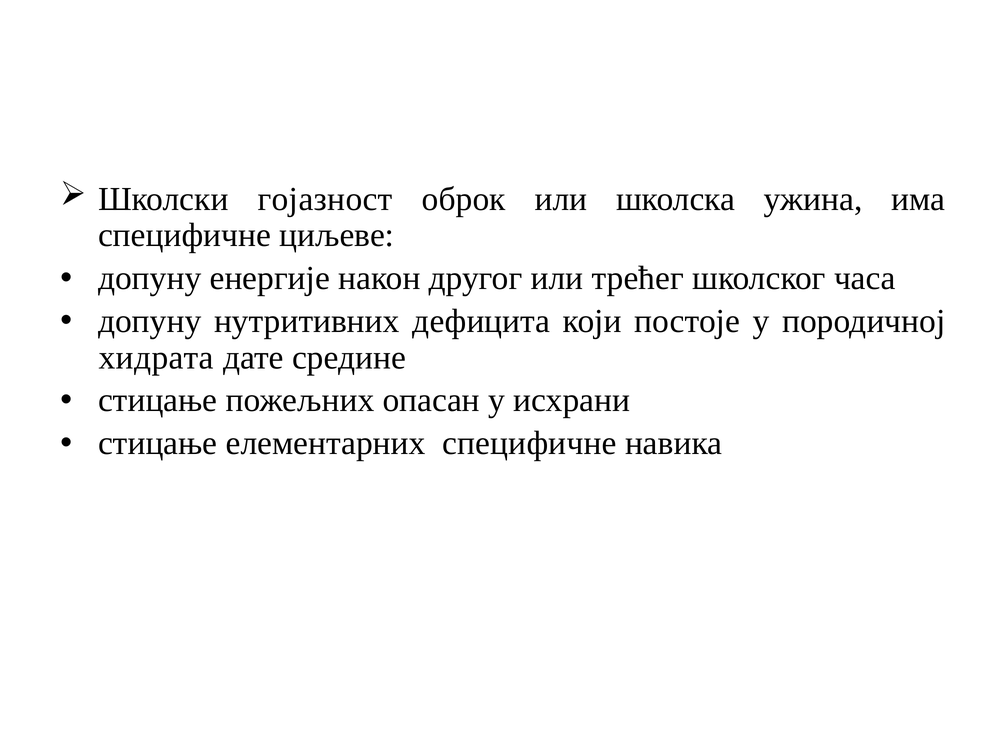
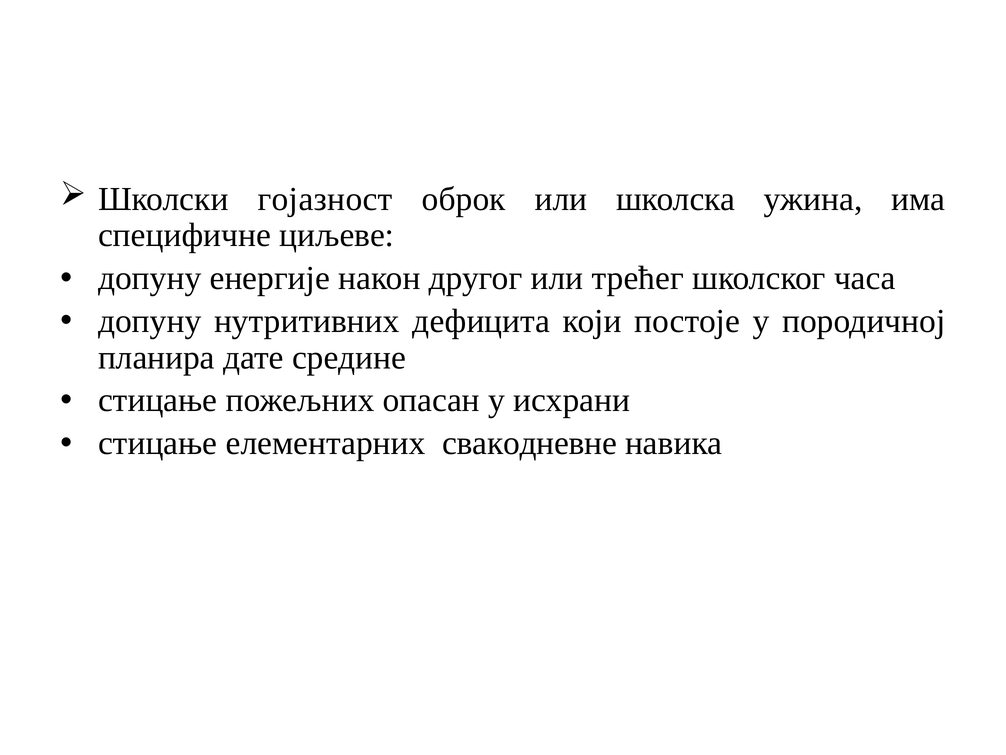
хидрата: хидрата -> планира (156, 357)
елементарних специфичне: специфичне -> свакодневне (530, 443)
